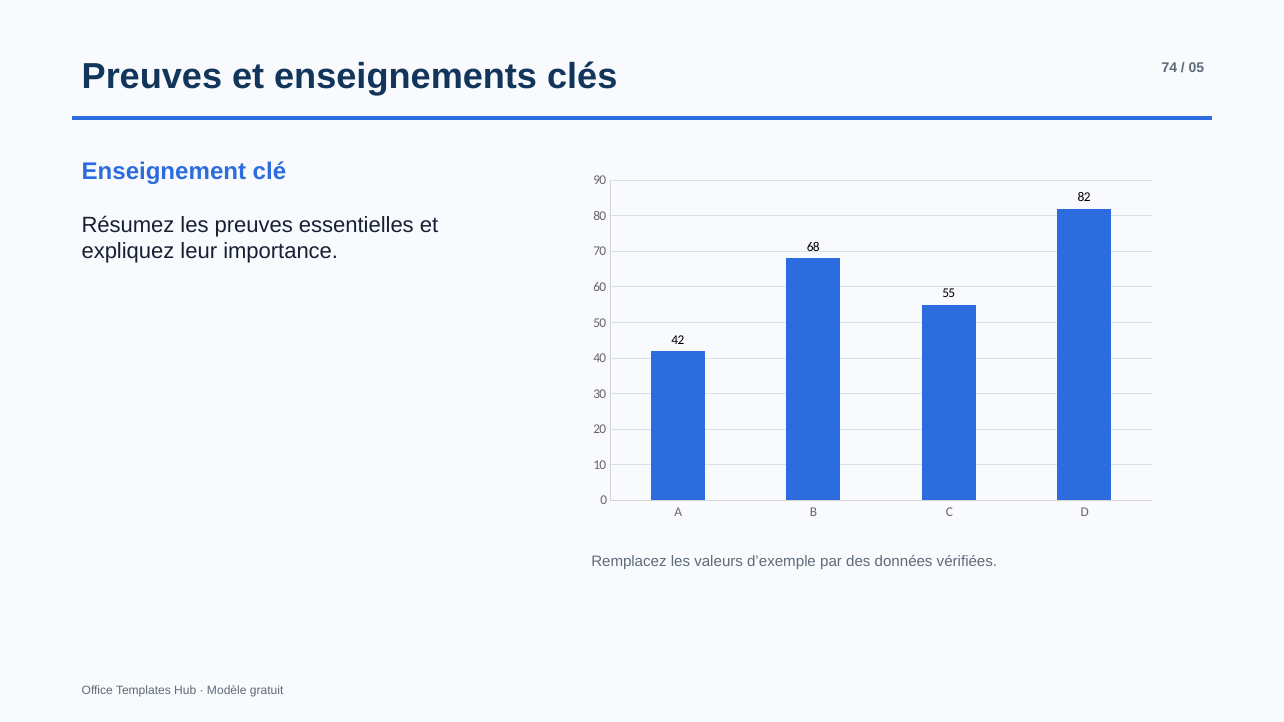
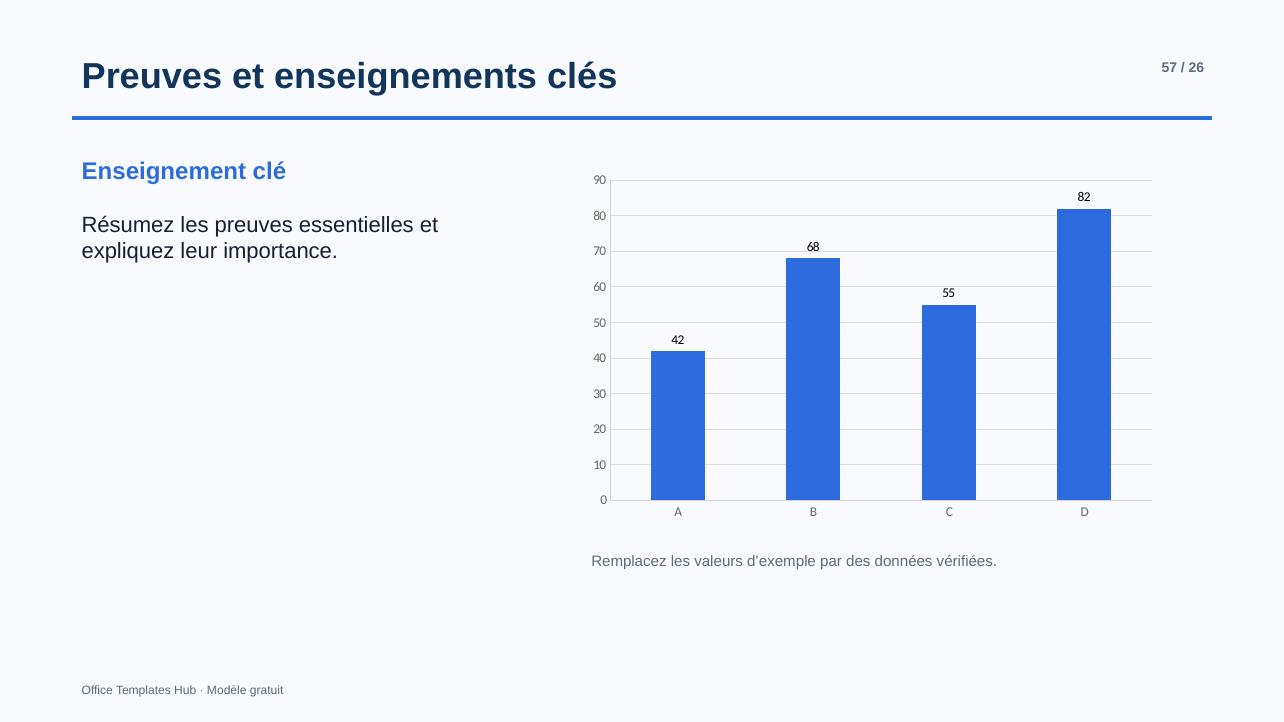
74: 74 -> 57 (1169, 68)
05: 05 -> 26 (1196, 68)
